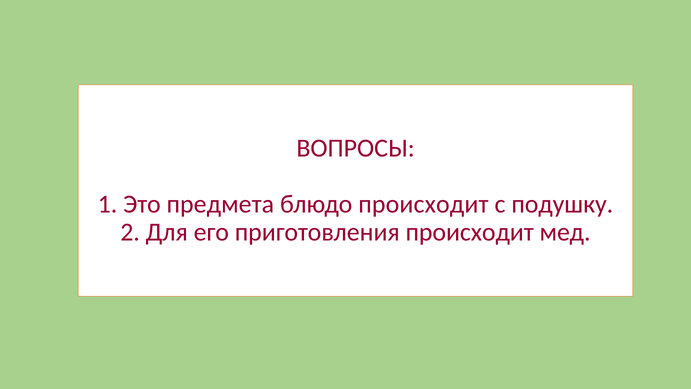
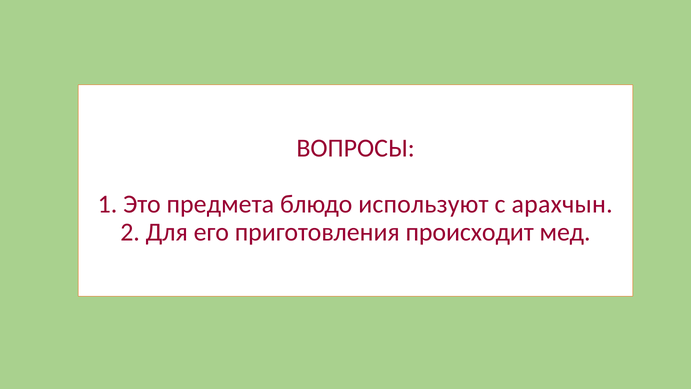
блюдо происходит: происходит -> используют (423, 204)
подушку: подушку -> арахчын (562, 204)
